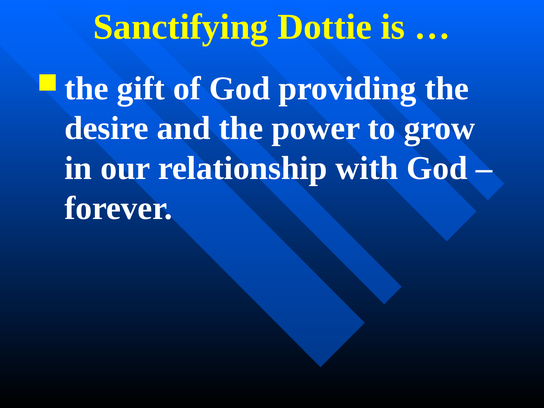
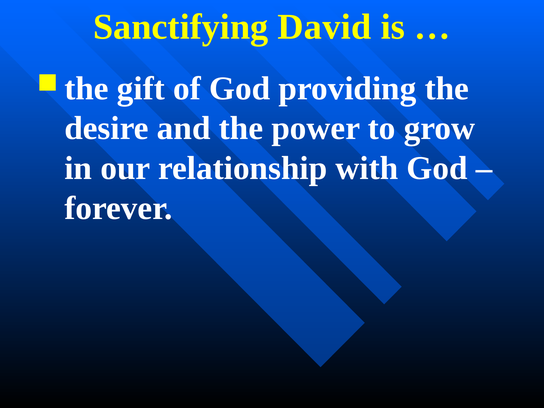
Dottie: Dottie -> David (324, 27)
